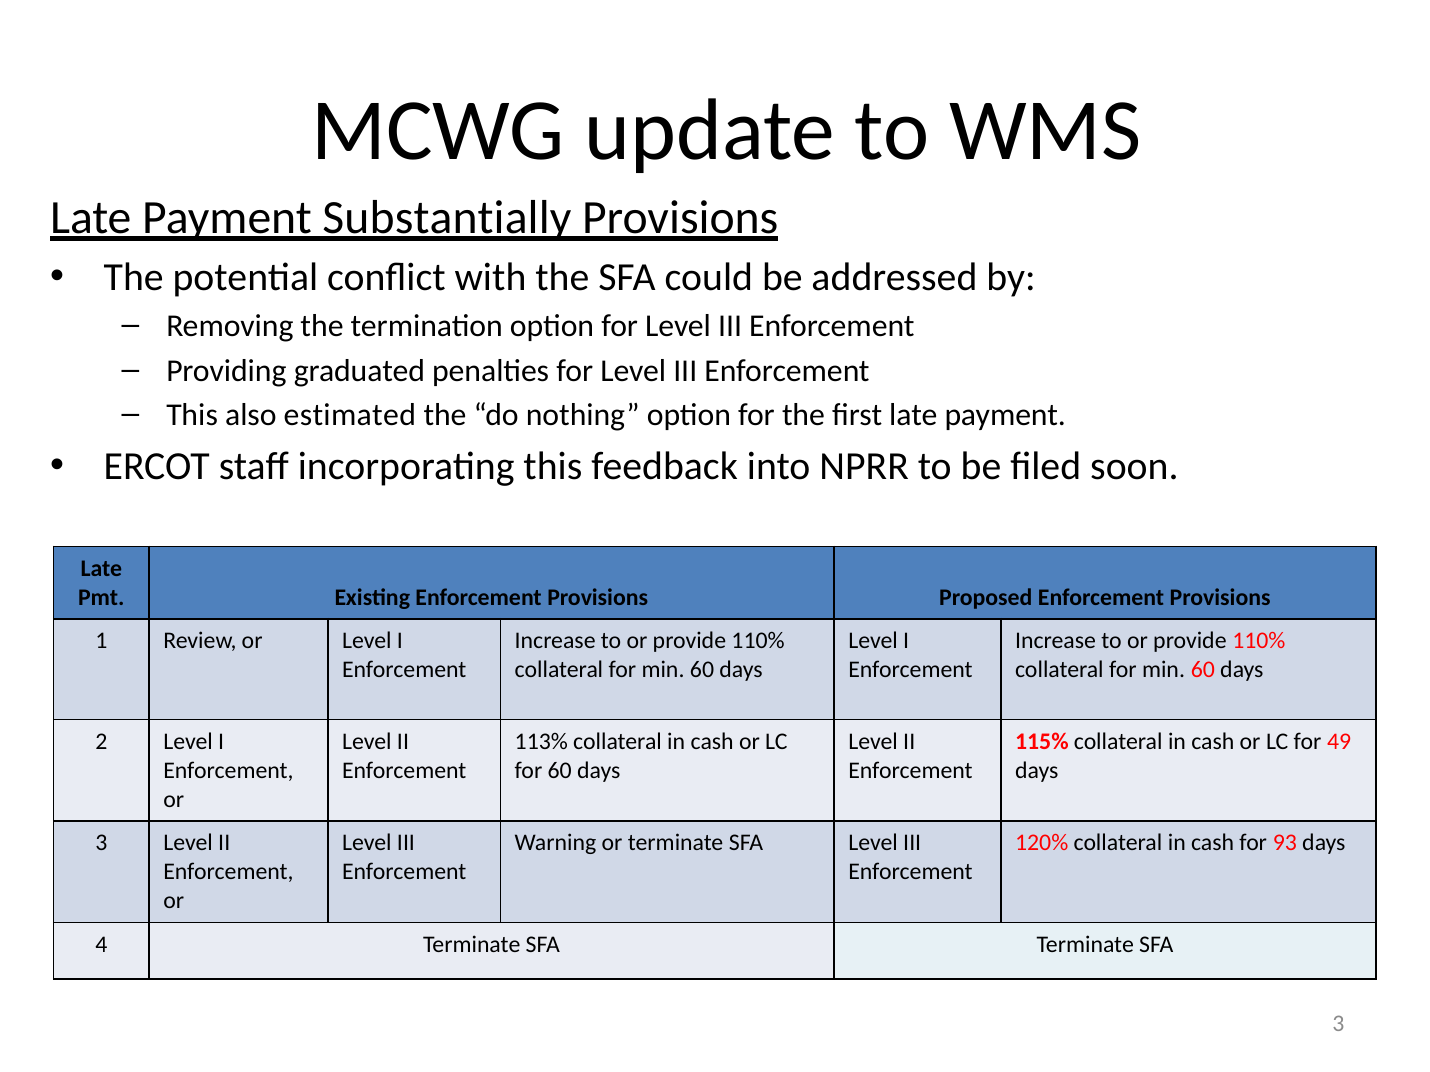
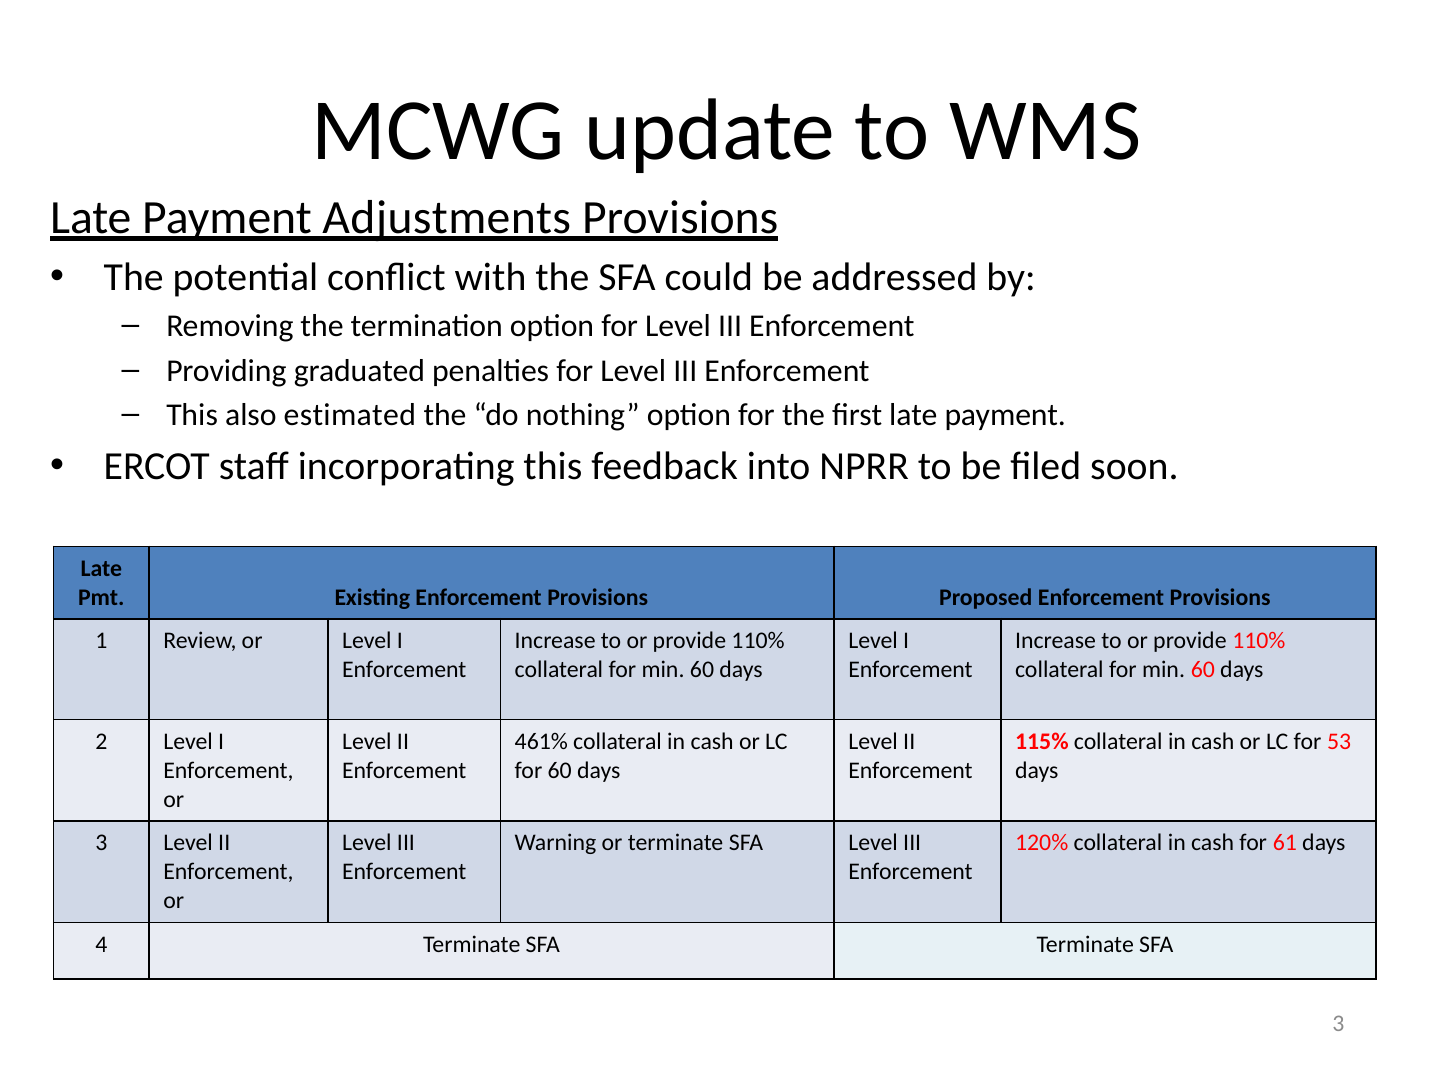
Substantially: Substantially -> Adjustments (447, 218)
113%: 113% -> 461% (541, 742)
49: 49 -> 53 (1339, 742)
93: 93 -> 61 (1285, 843)
